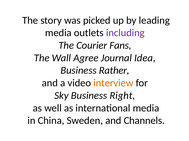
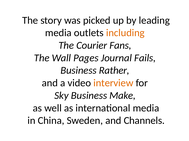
including colour: purple -> orange (125, 33)
Agree: Agree -> Pages (86, 58)
Idea: Idea -> Fails (145, 58)
Right: Right -> Make (122, 96)
